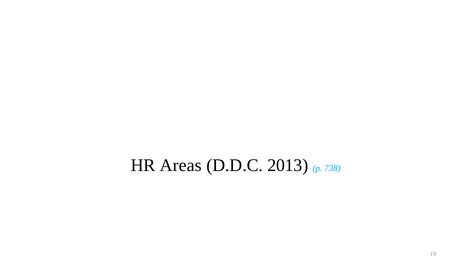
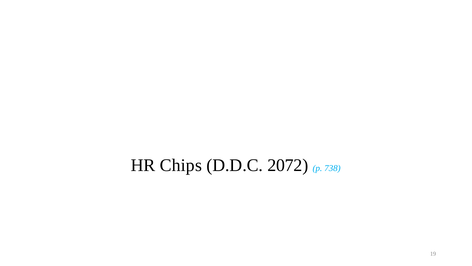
Areas: Areas -> Chips (181, 165)
2013: 2013 -> 2072 (288, 165)
